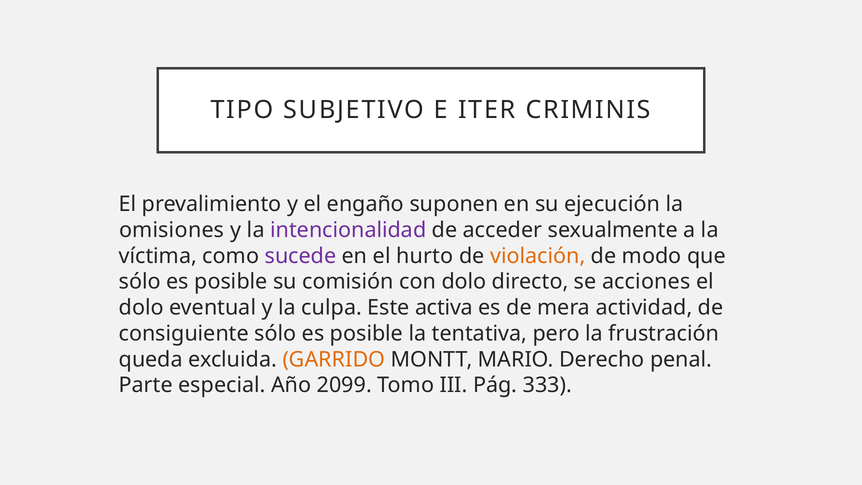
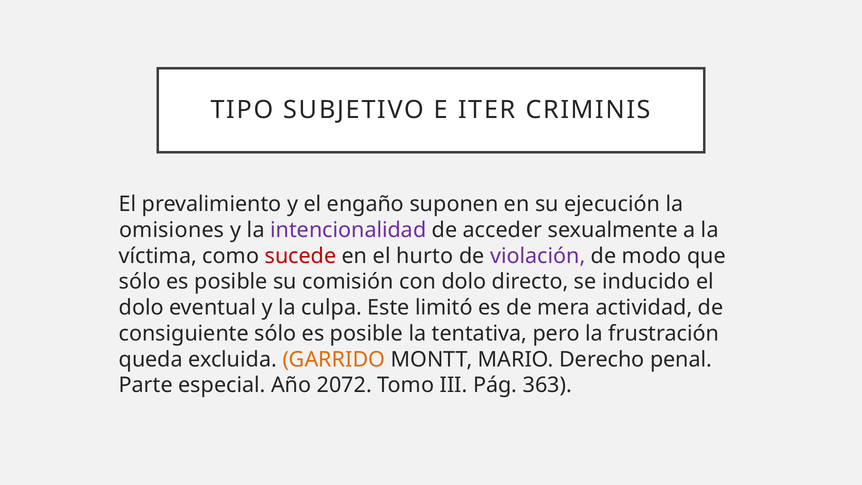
sucede colour: purple -> red (300, 256)
violación colour: orange -> purple (538, 256)
acciones: acciones -> inducido (646, 282)
activa: activa -> limitó (444, 308)
2099: 2099 -> 2072 (344, 385)
333: 333 -> 363 (547, 385)
